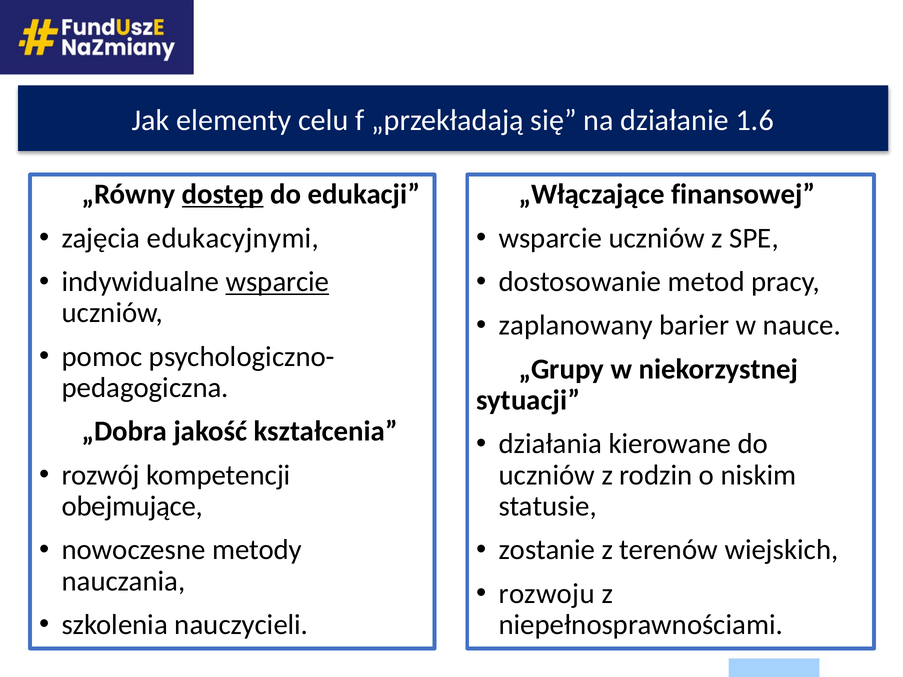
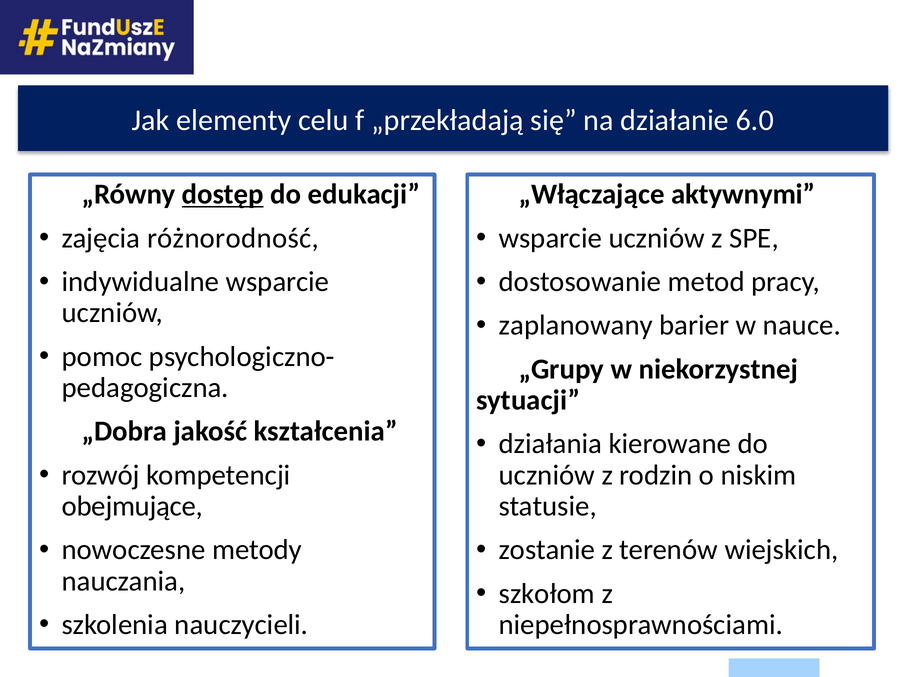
1.6: 1.6 -> 6.0 (755, 120)
finansowej: finansowej -> aktywnymi (743, 195)
edukacyjnymi: edukacyjnymi -> różnorodność (233, 238)
wsparcie underline: present -> none (277, 282)
rozwoju: rozwoju -> szkołom (547, 594)
